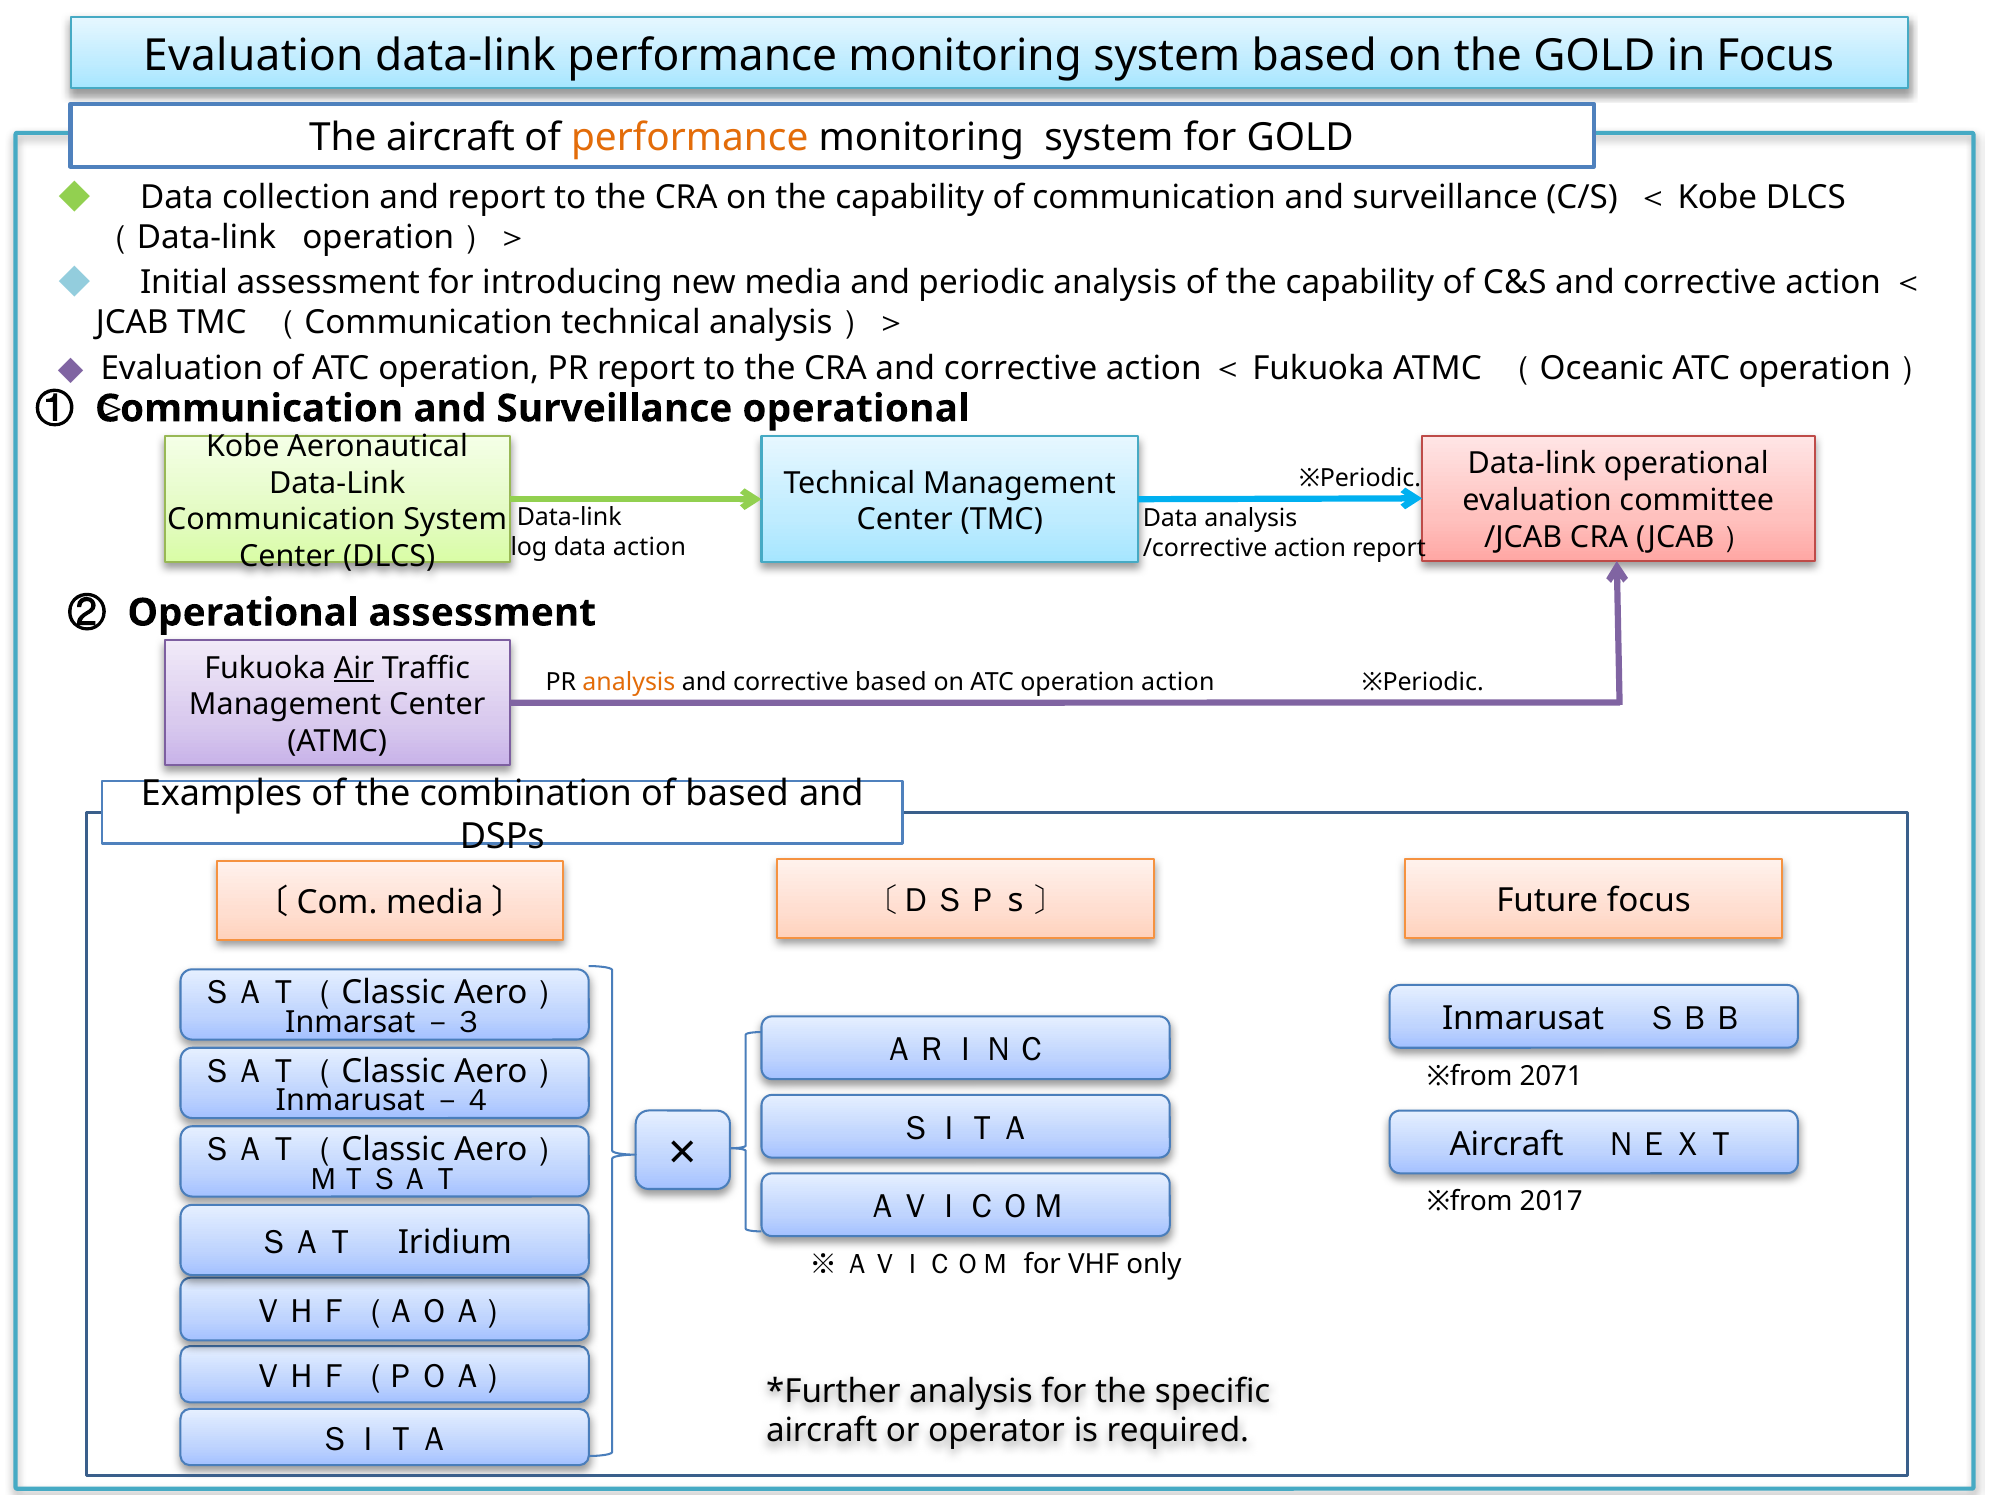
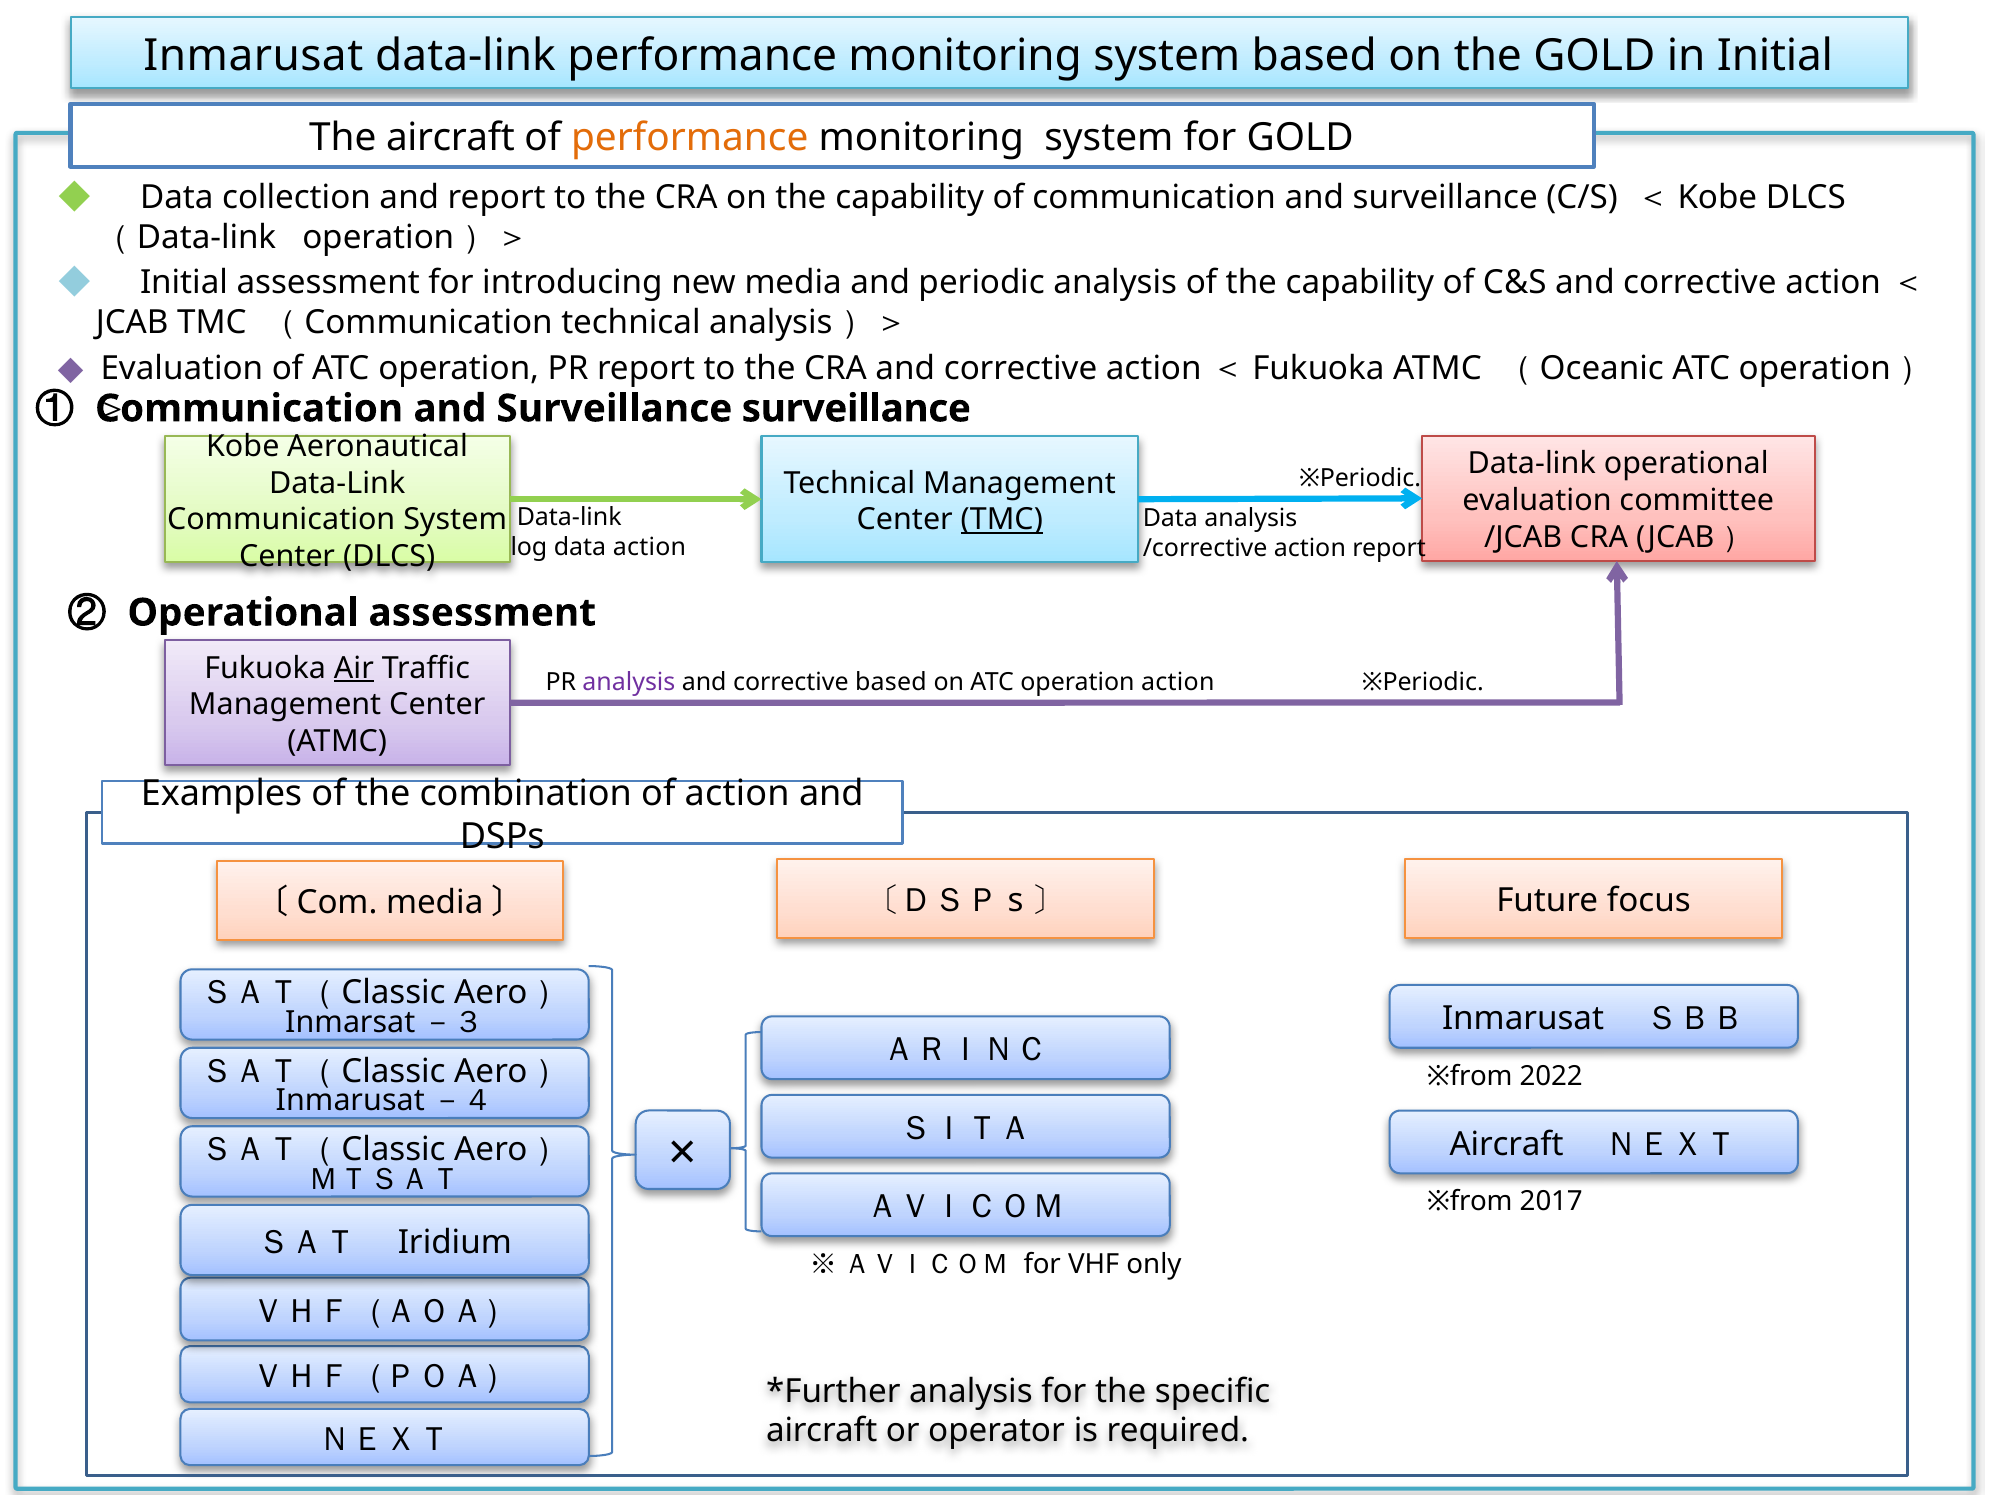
Evaluation: Evaluation -> Inmarusat (253, 55)
in Focus: Focus -> Initial (1775, 55)
operational: operational -> surveillance (856, 409)
TMC underline: none -> present (1002, 520)
analysis colour: orange -> purple (629, 682)
of based: based -> action (737, 793)
2071: 2071 -> 2022 (1551, 1076)
ＳＩＴＡ: ＳＩＴＡ -> ＮＥＸＴ (385, 1440)
